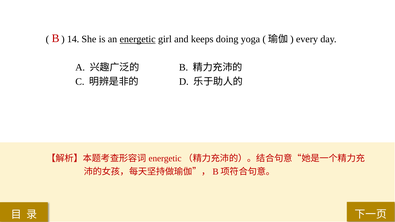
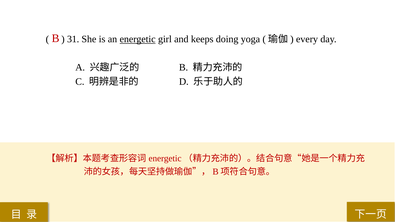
14: 14 -> 31 (73, 39)
